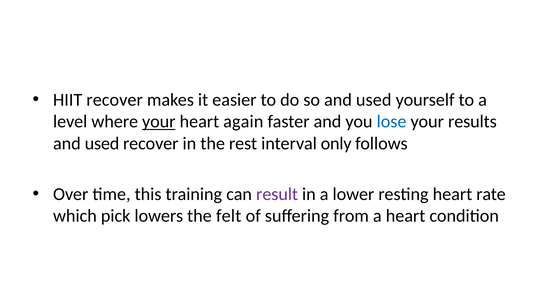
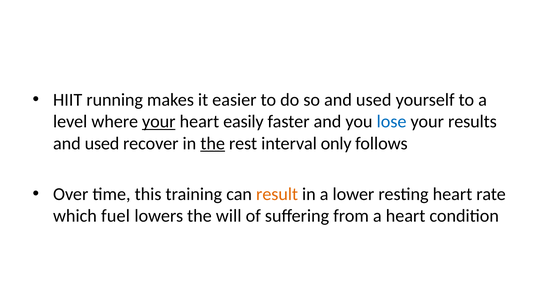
HIIT recover: recover -> running (115, 100)
again: again -> easily (243, 122)
the underline: none -> present (213, 143)
result colour: purple -> orange (277, 194)
pick: pick -> fuel (116, 216)
felt: felt -> will (229, 216)
